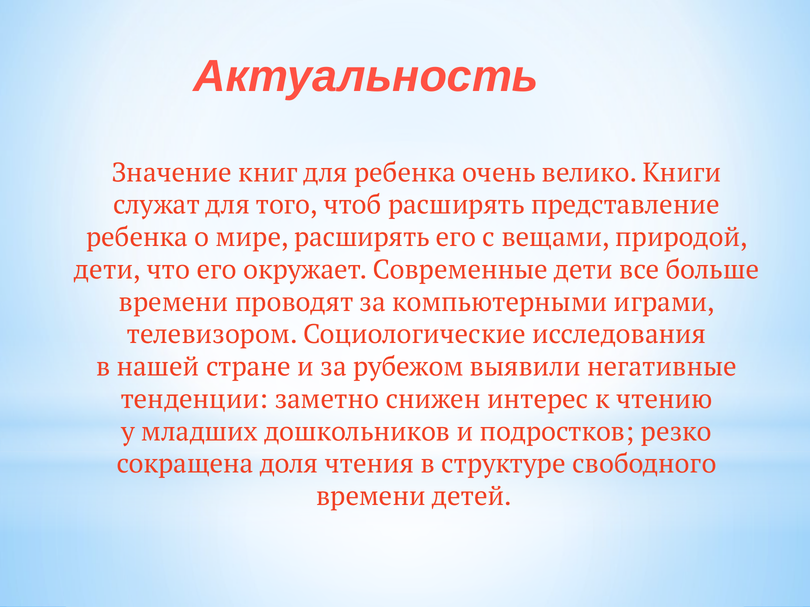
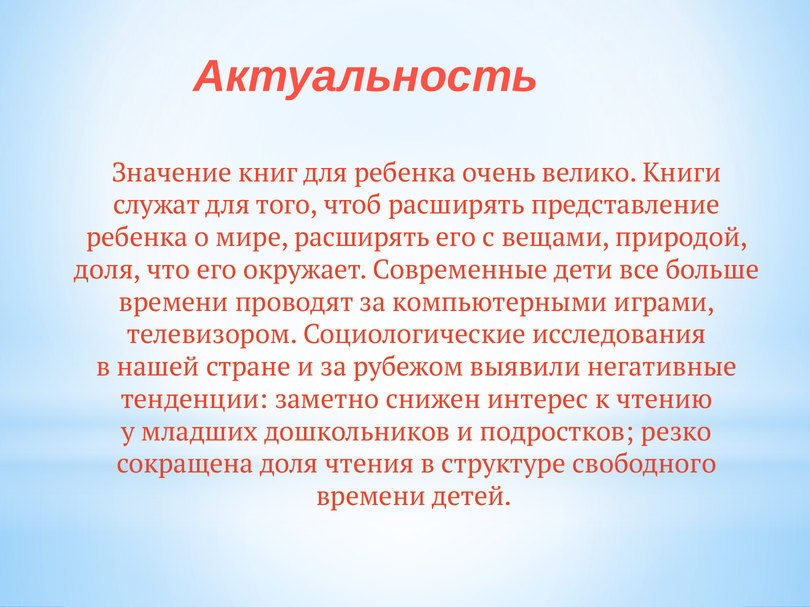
дети: дети -> доля (107, 270)
